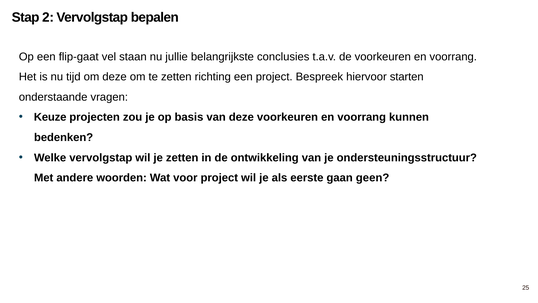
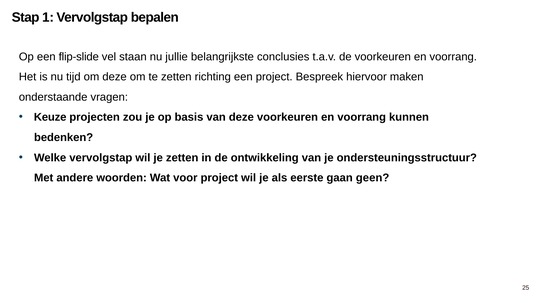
2: 2 -> 1 (48, 17)
flip-gaat: flip-gaat -> flip-slide (79, 57)
starten: starten -> maken (407, 77)
